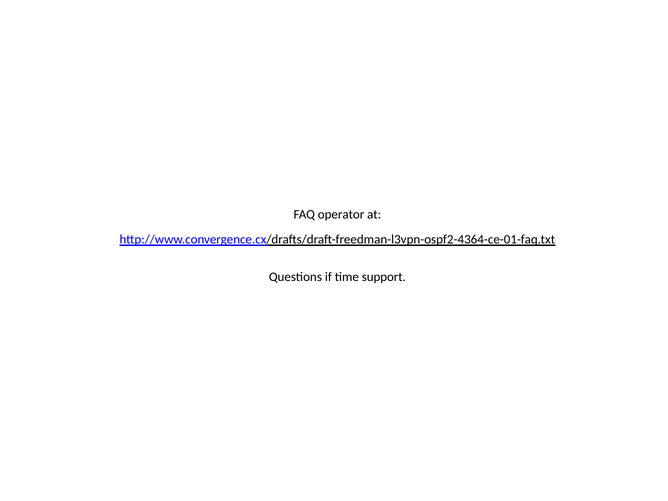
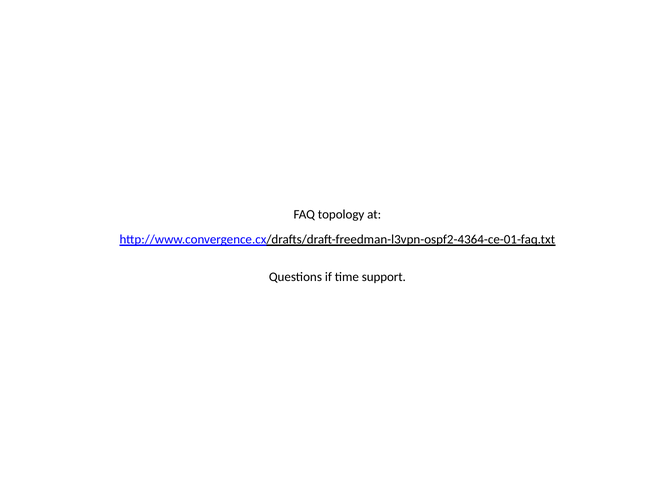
operator: operator -> topology (341, 215)
